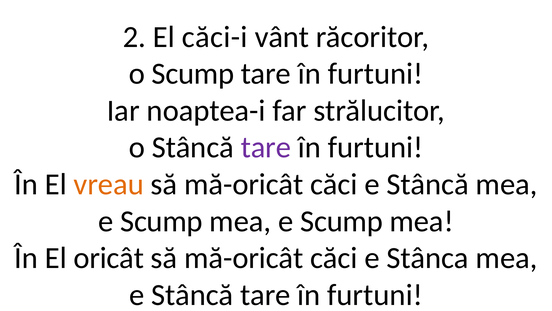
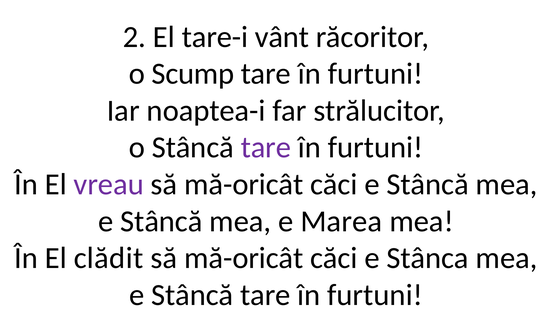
căci-i: căci-i -> tare-i (215, 37)
vreau colour: orange -> purple (109, 184)
Scump: Scump -> Stâncă (161, 221)
Scump: Scump -> Marea (341, 221)
oricât: oricât -> clădit (109, 258)
